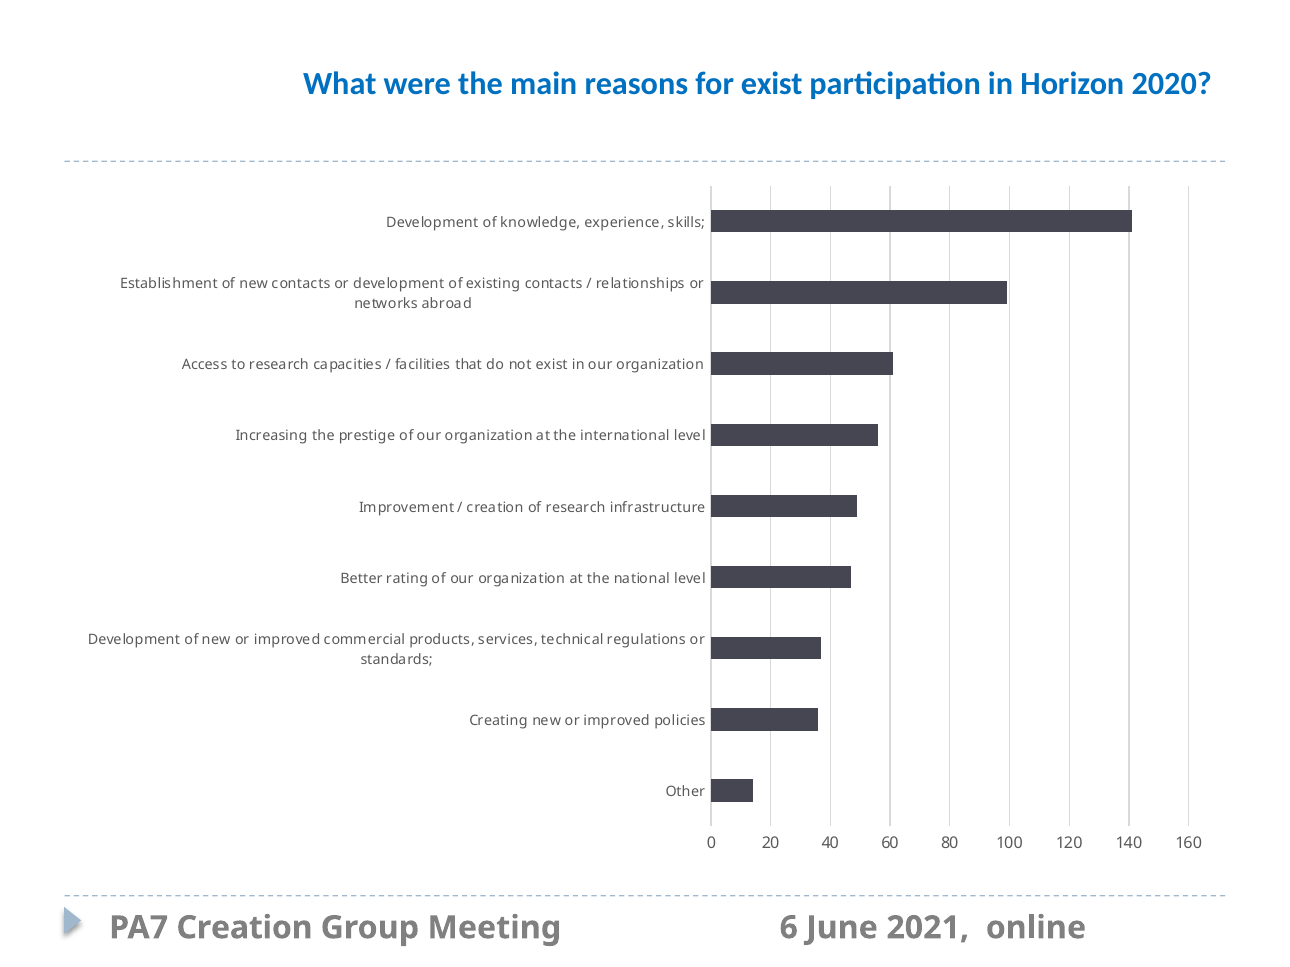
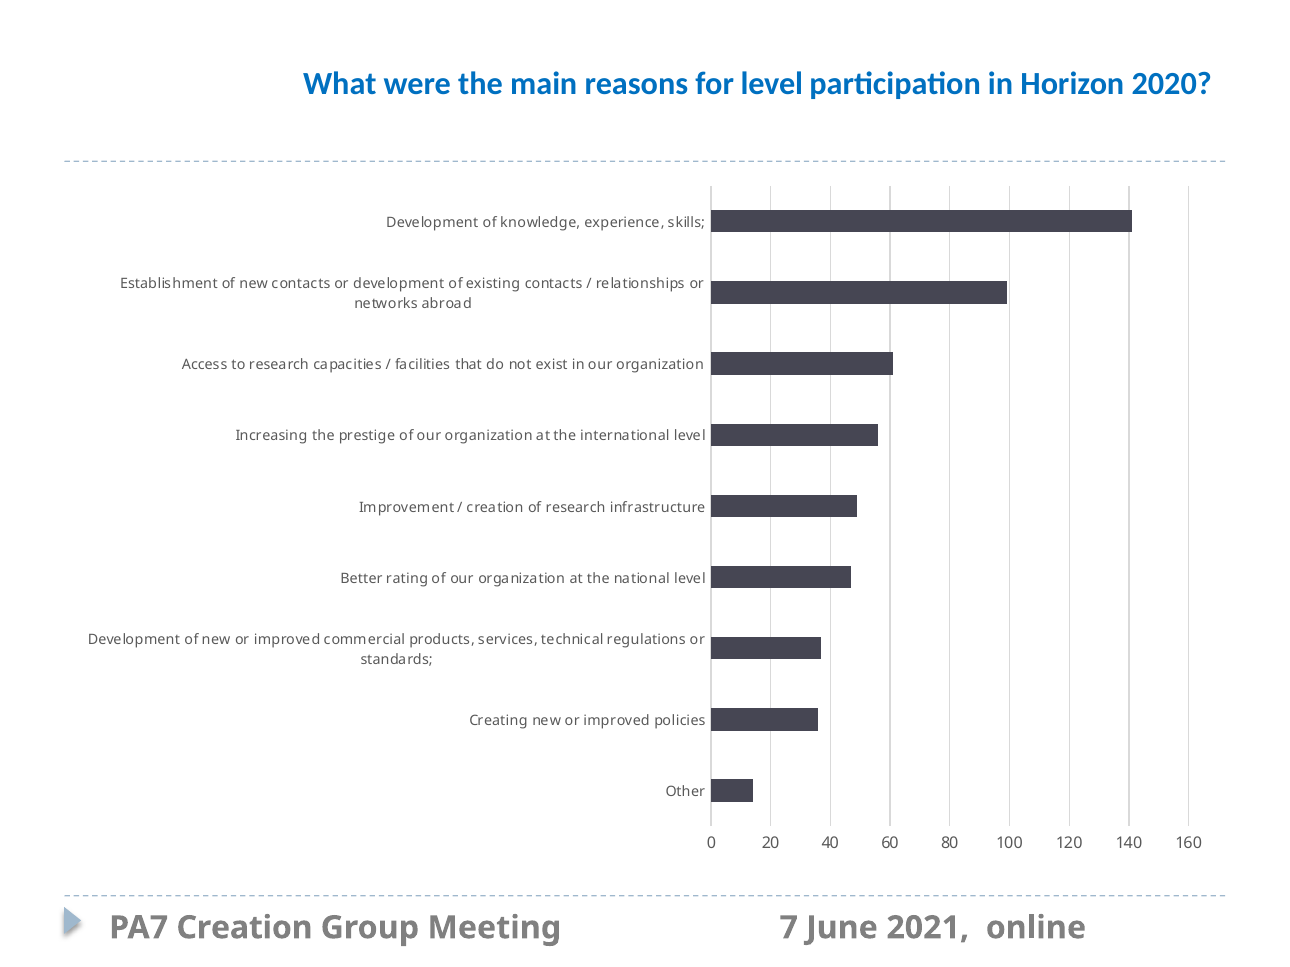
for exist: exist -> level (772, 84)
6: 6 -> 7 (789, 928)
